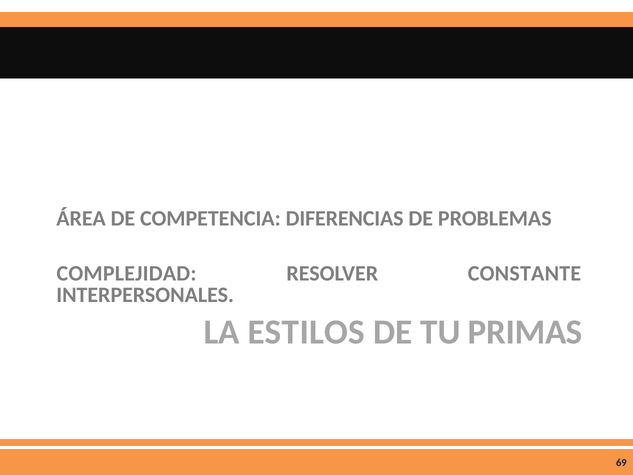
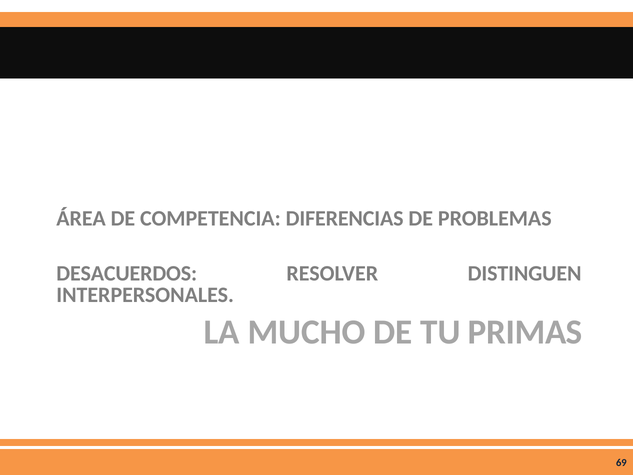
COMPLEJIDAD: COMPLEJIDAD -> DESACUERDOS (127, 274)
CONSTANTE: CONSTANTE -> DISTINGUEN (525, 274)
ESTILOS: ESTILOS -> MUCHO (306, 332)
